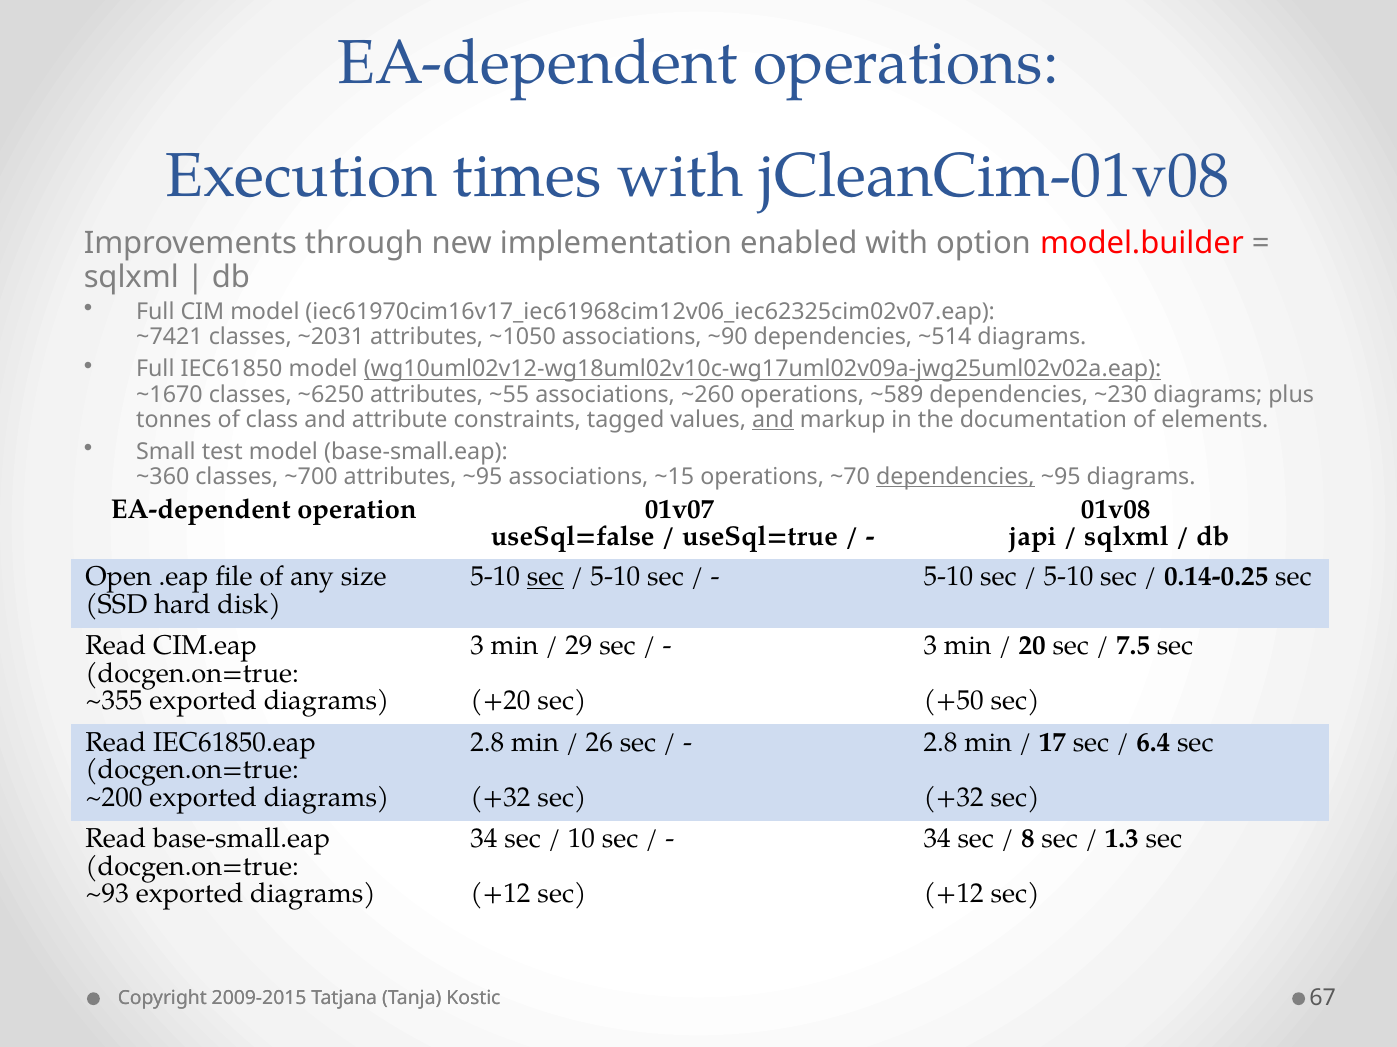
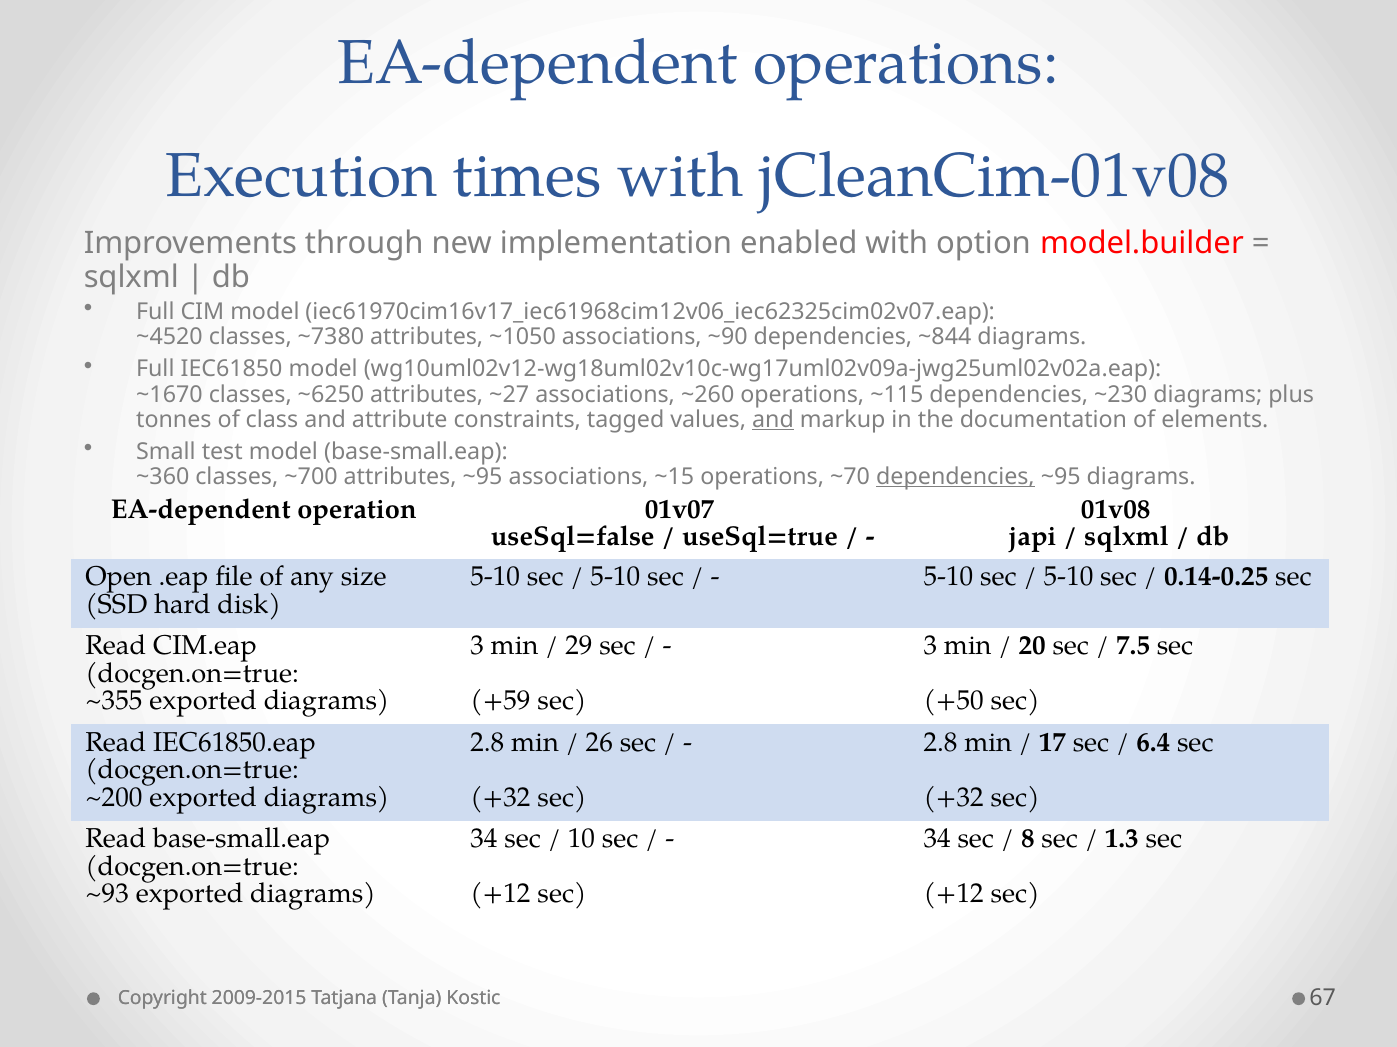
~7421: ~7421 -> ~4520 (169, 337)
~2031: ~2031 -> ~7380 (331, 337)
~514: ~514 -> ~844 (945, 337)
wg10uml02v12-wg18uml02v10c-wg17uml02v09a-jwg25uml02v02a.eap underline: present -> none (763, 370)
~55: ~55 -> ~27 (509, 395)
~589: ~589 -> ~115 (897, 395)
sec underline: present -> none (545, 577)
+20: +20 -> +59 (500, 701)
